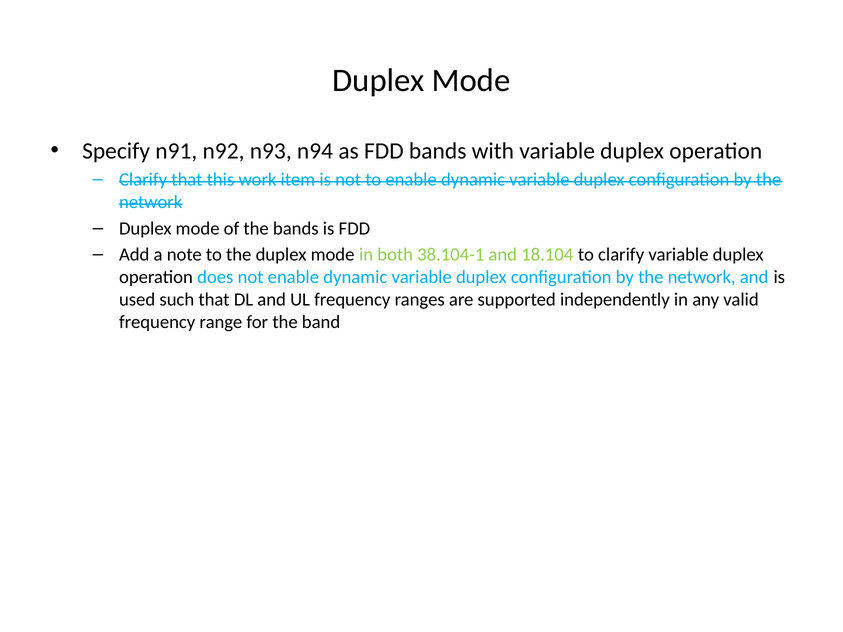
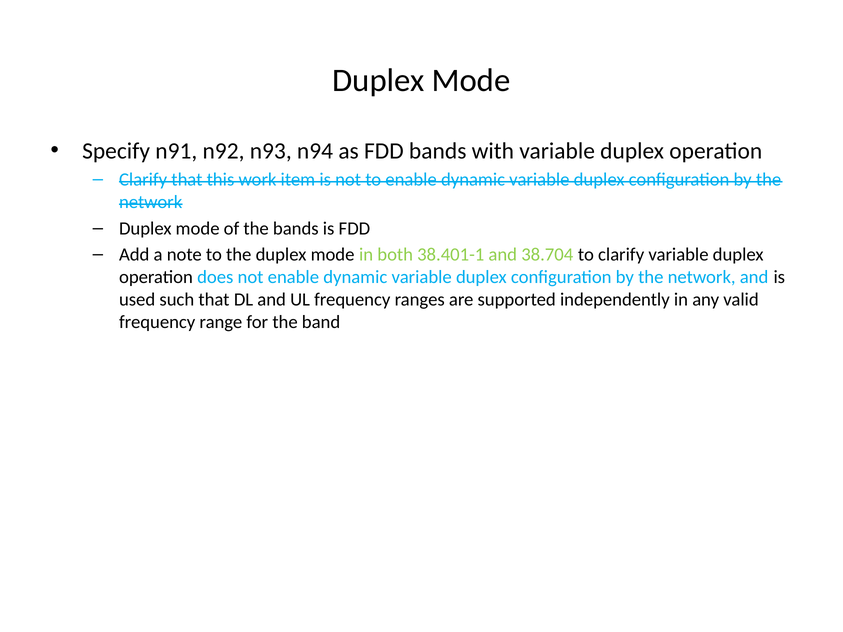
38.104-1: 38.104-1 -> 38.401-1 (451, 255)
18.104: 18.104 -> 38.704 (547, 255)
